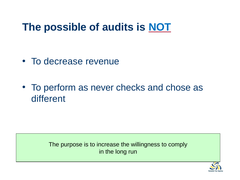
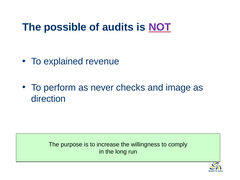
NOT colour: blue -> purple (160, 27)
decrease: decrease -> explained (63, 61)
chose: chose -> image (178, 88)
different: different -> direction (48, 99)
